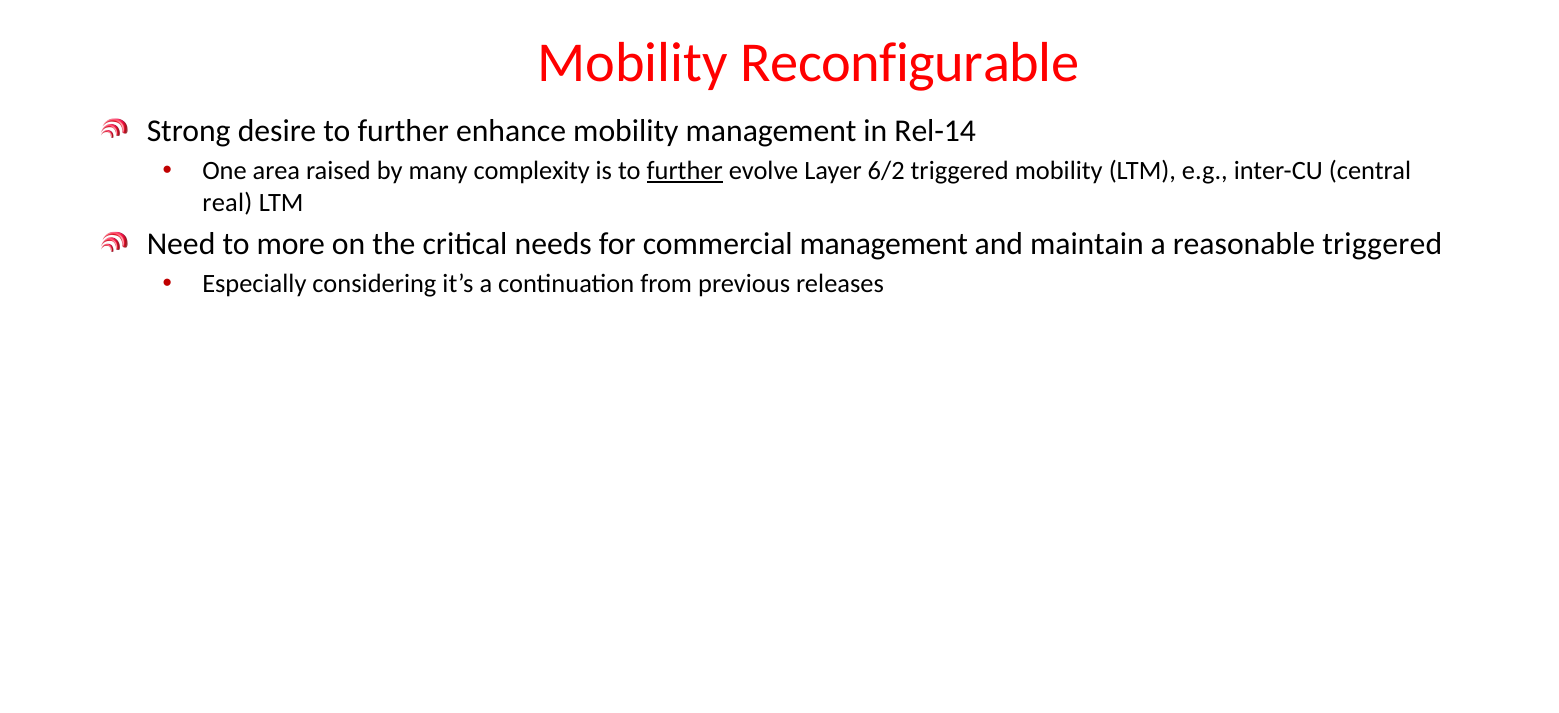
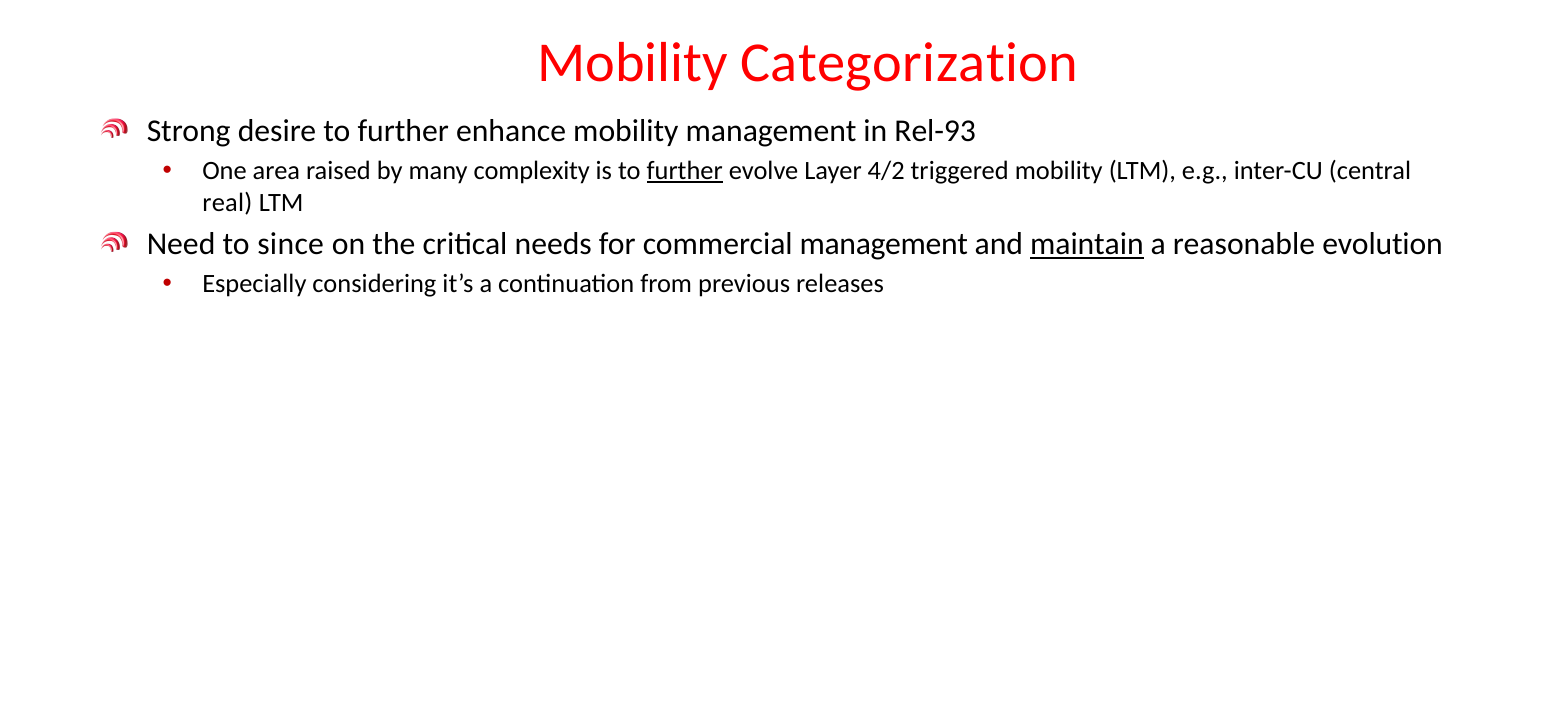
Reconfigurable: Reconfigurable -> Categorization (909, 63)
Rel-14: Rel-14 -> Rel-93 (935, 131)
6/2: 6/2 -> 4/2 (886, 171)
more: more -> since (291, 244)
maintain underline: none -> present (1087, 244)
reasonable triggered: triggered -> evolution (1382, 244)
